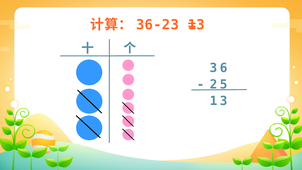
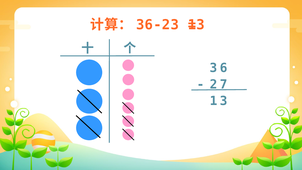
5: 5 -> 7 (224, 84)
